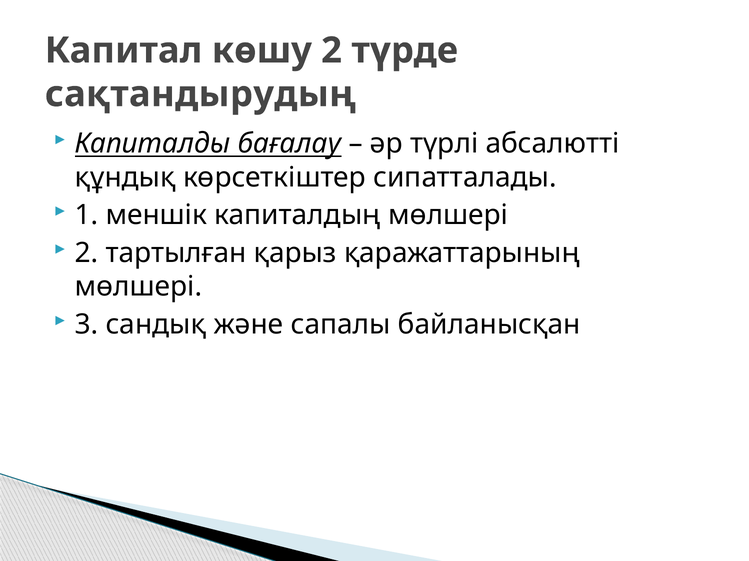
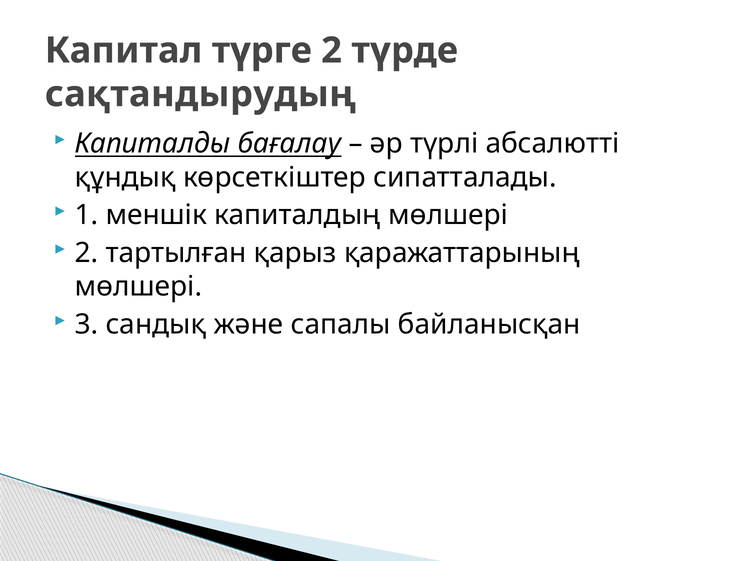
көшу: көшу -> түрге (262, 51)
